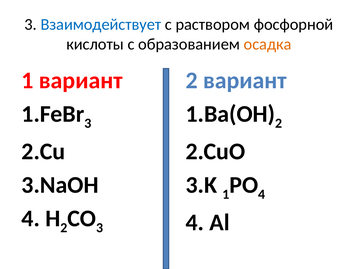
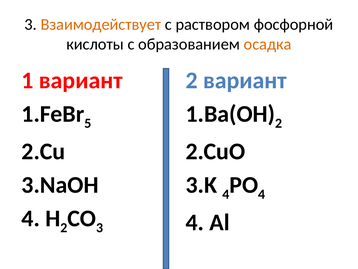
Взаимодействует colour: blue -> orange (101, 24)
3: 3 -> 5 (88, 123)
3.K 1: 1 -> 4 (226, 194)
